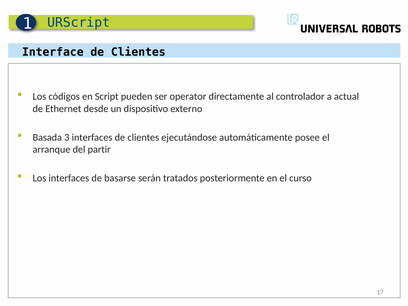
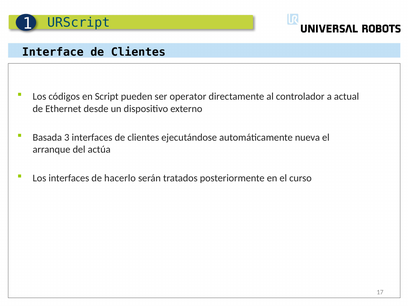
posee: posee -> nueva (307, 137)
partir: partir -> actúa (99, 150)
basarse: basarse -> hacerlo (120, 178)
